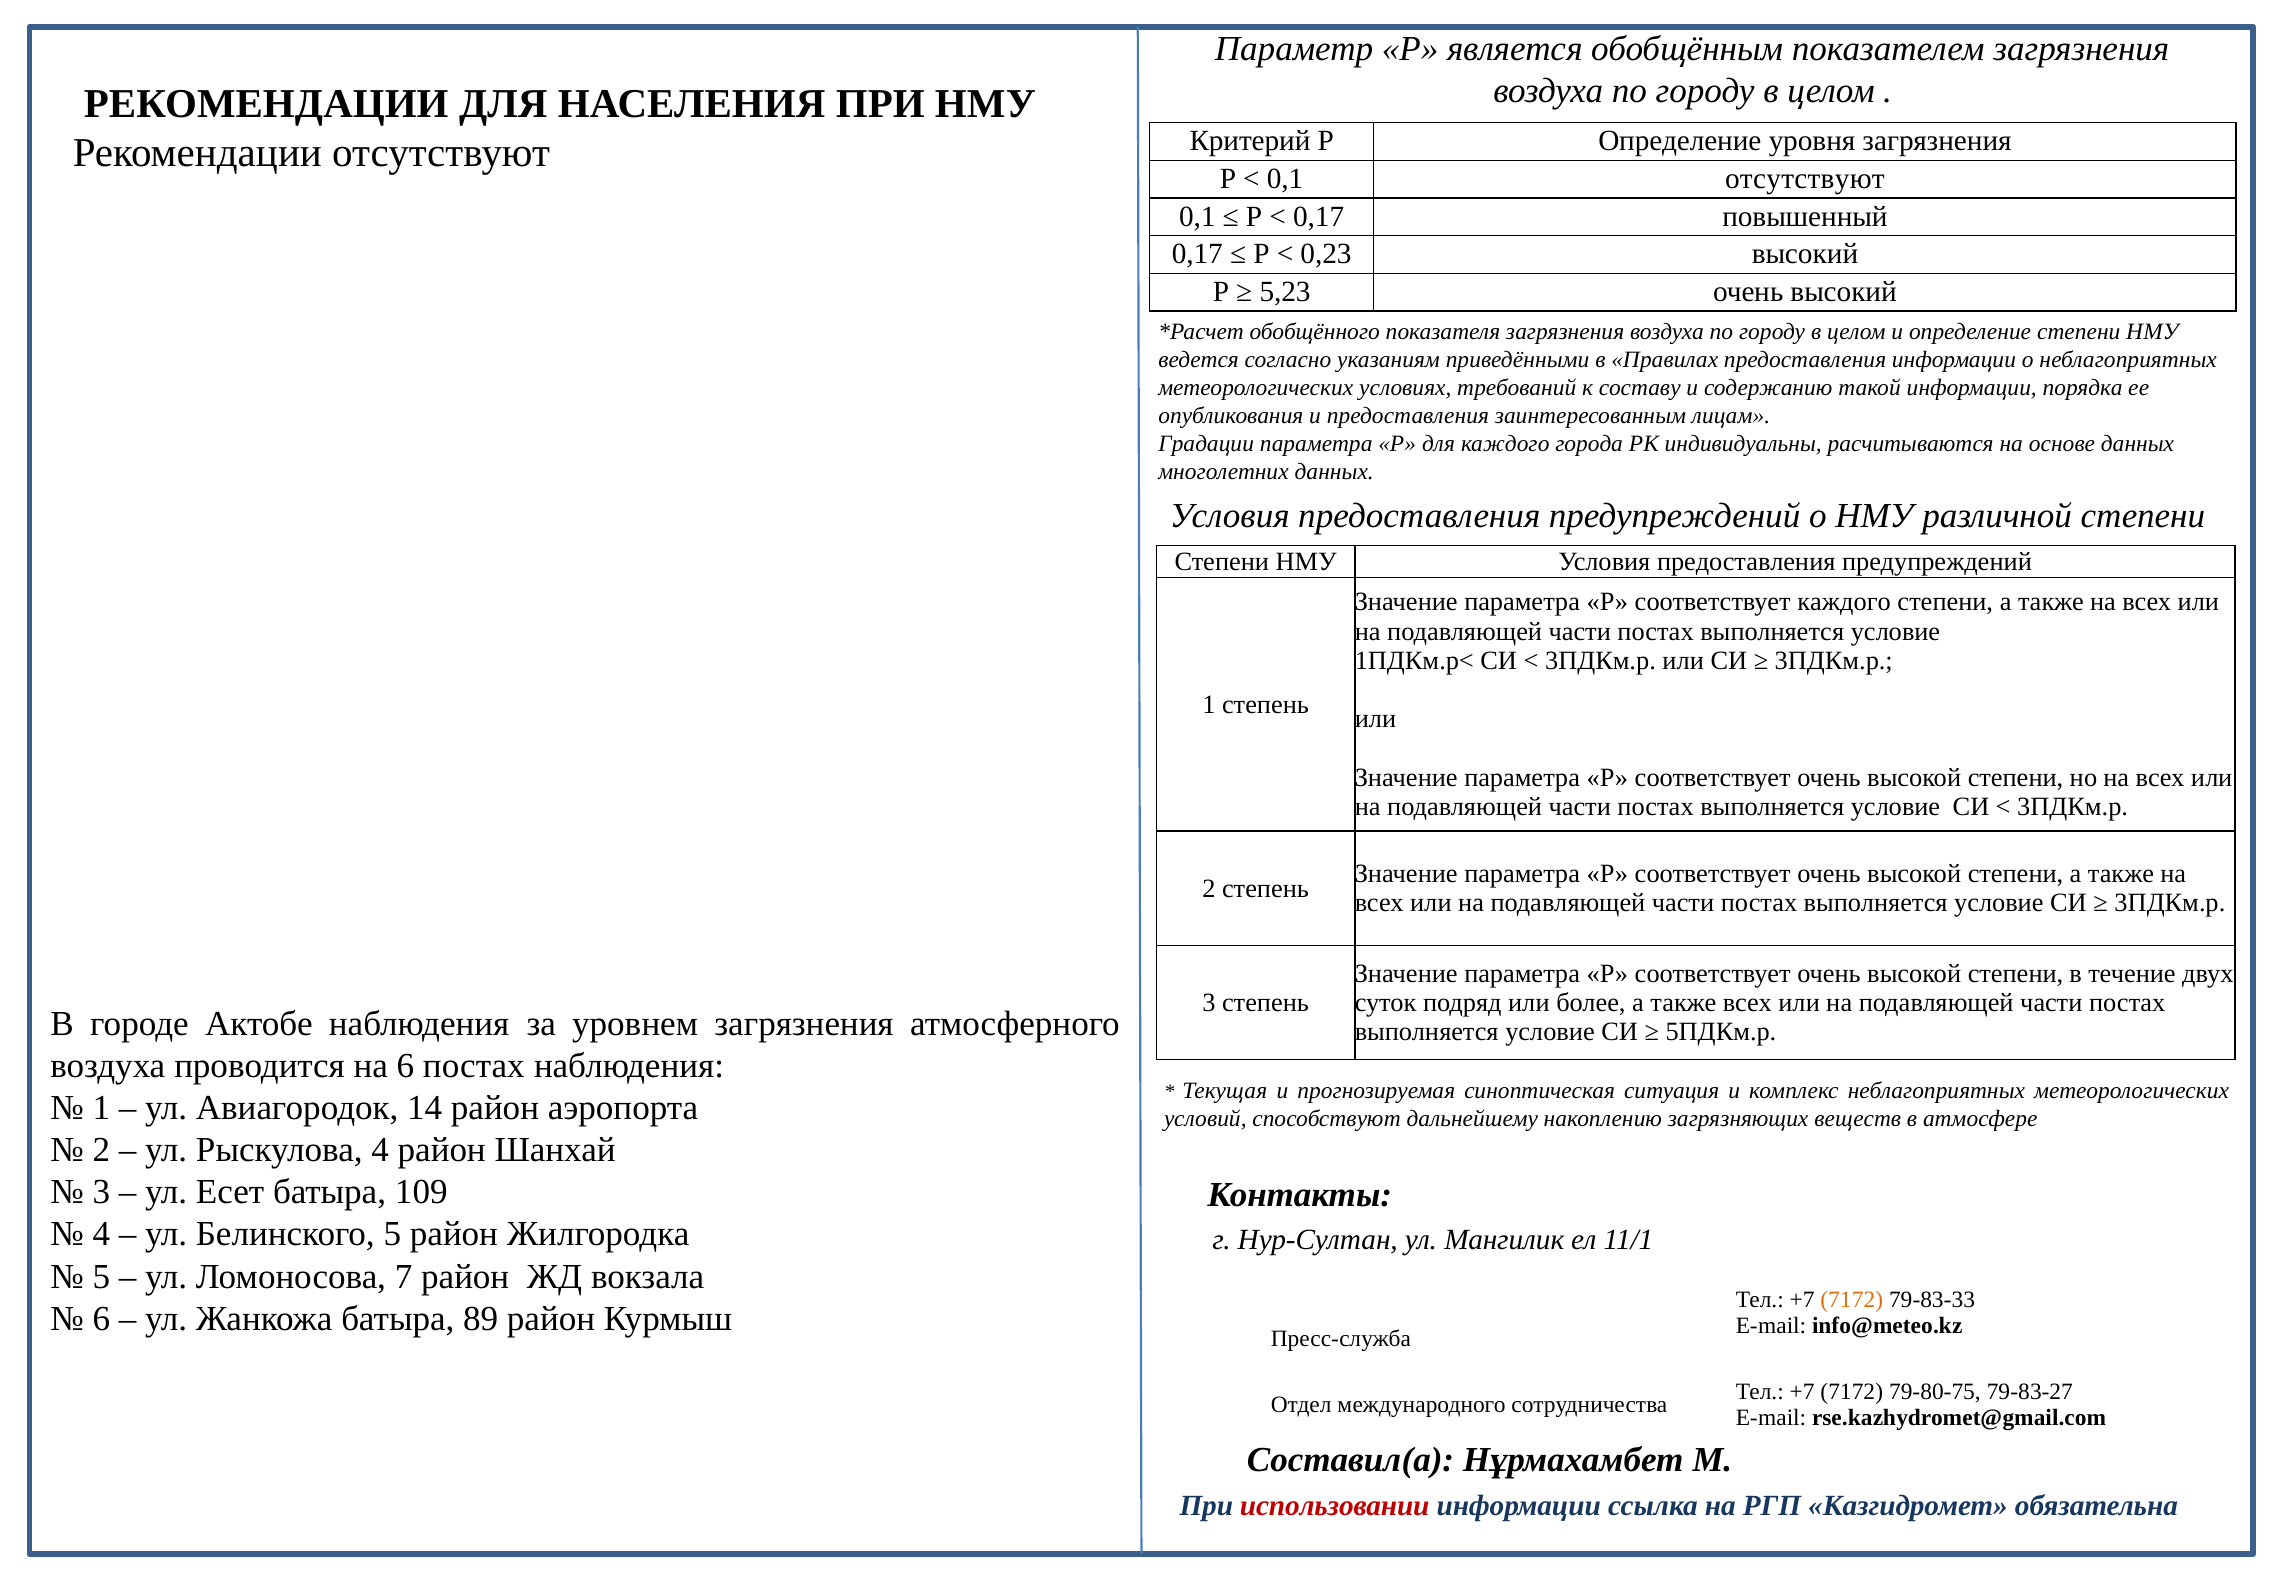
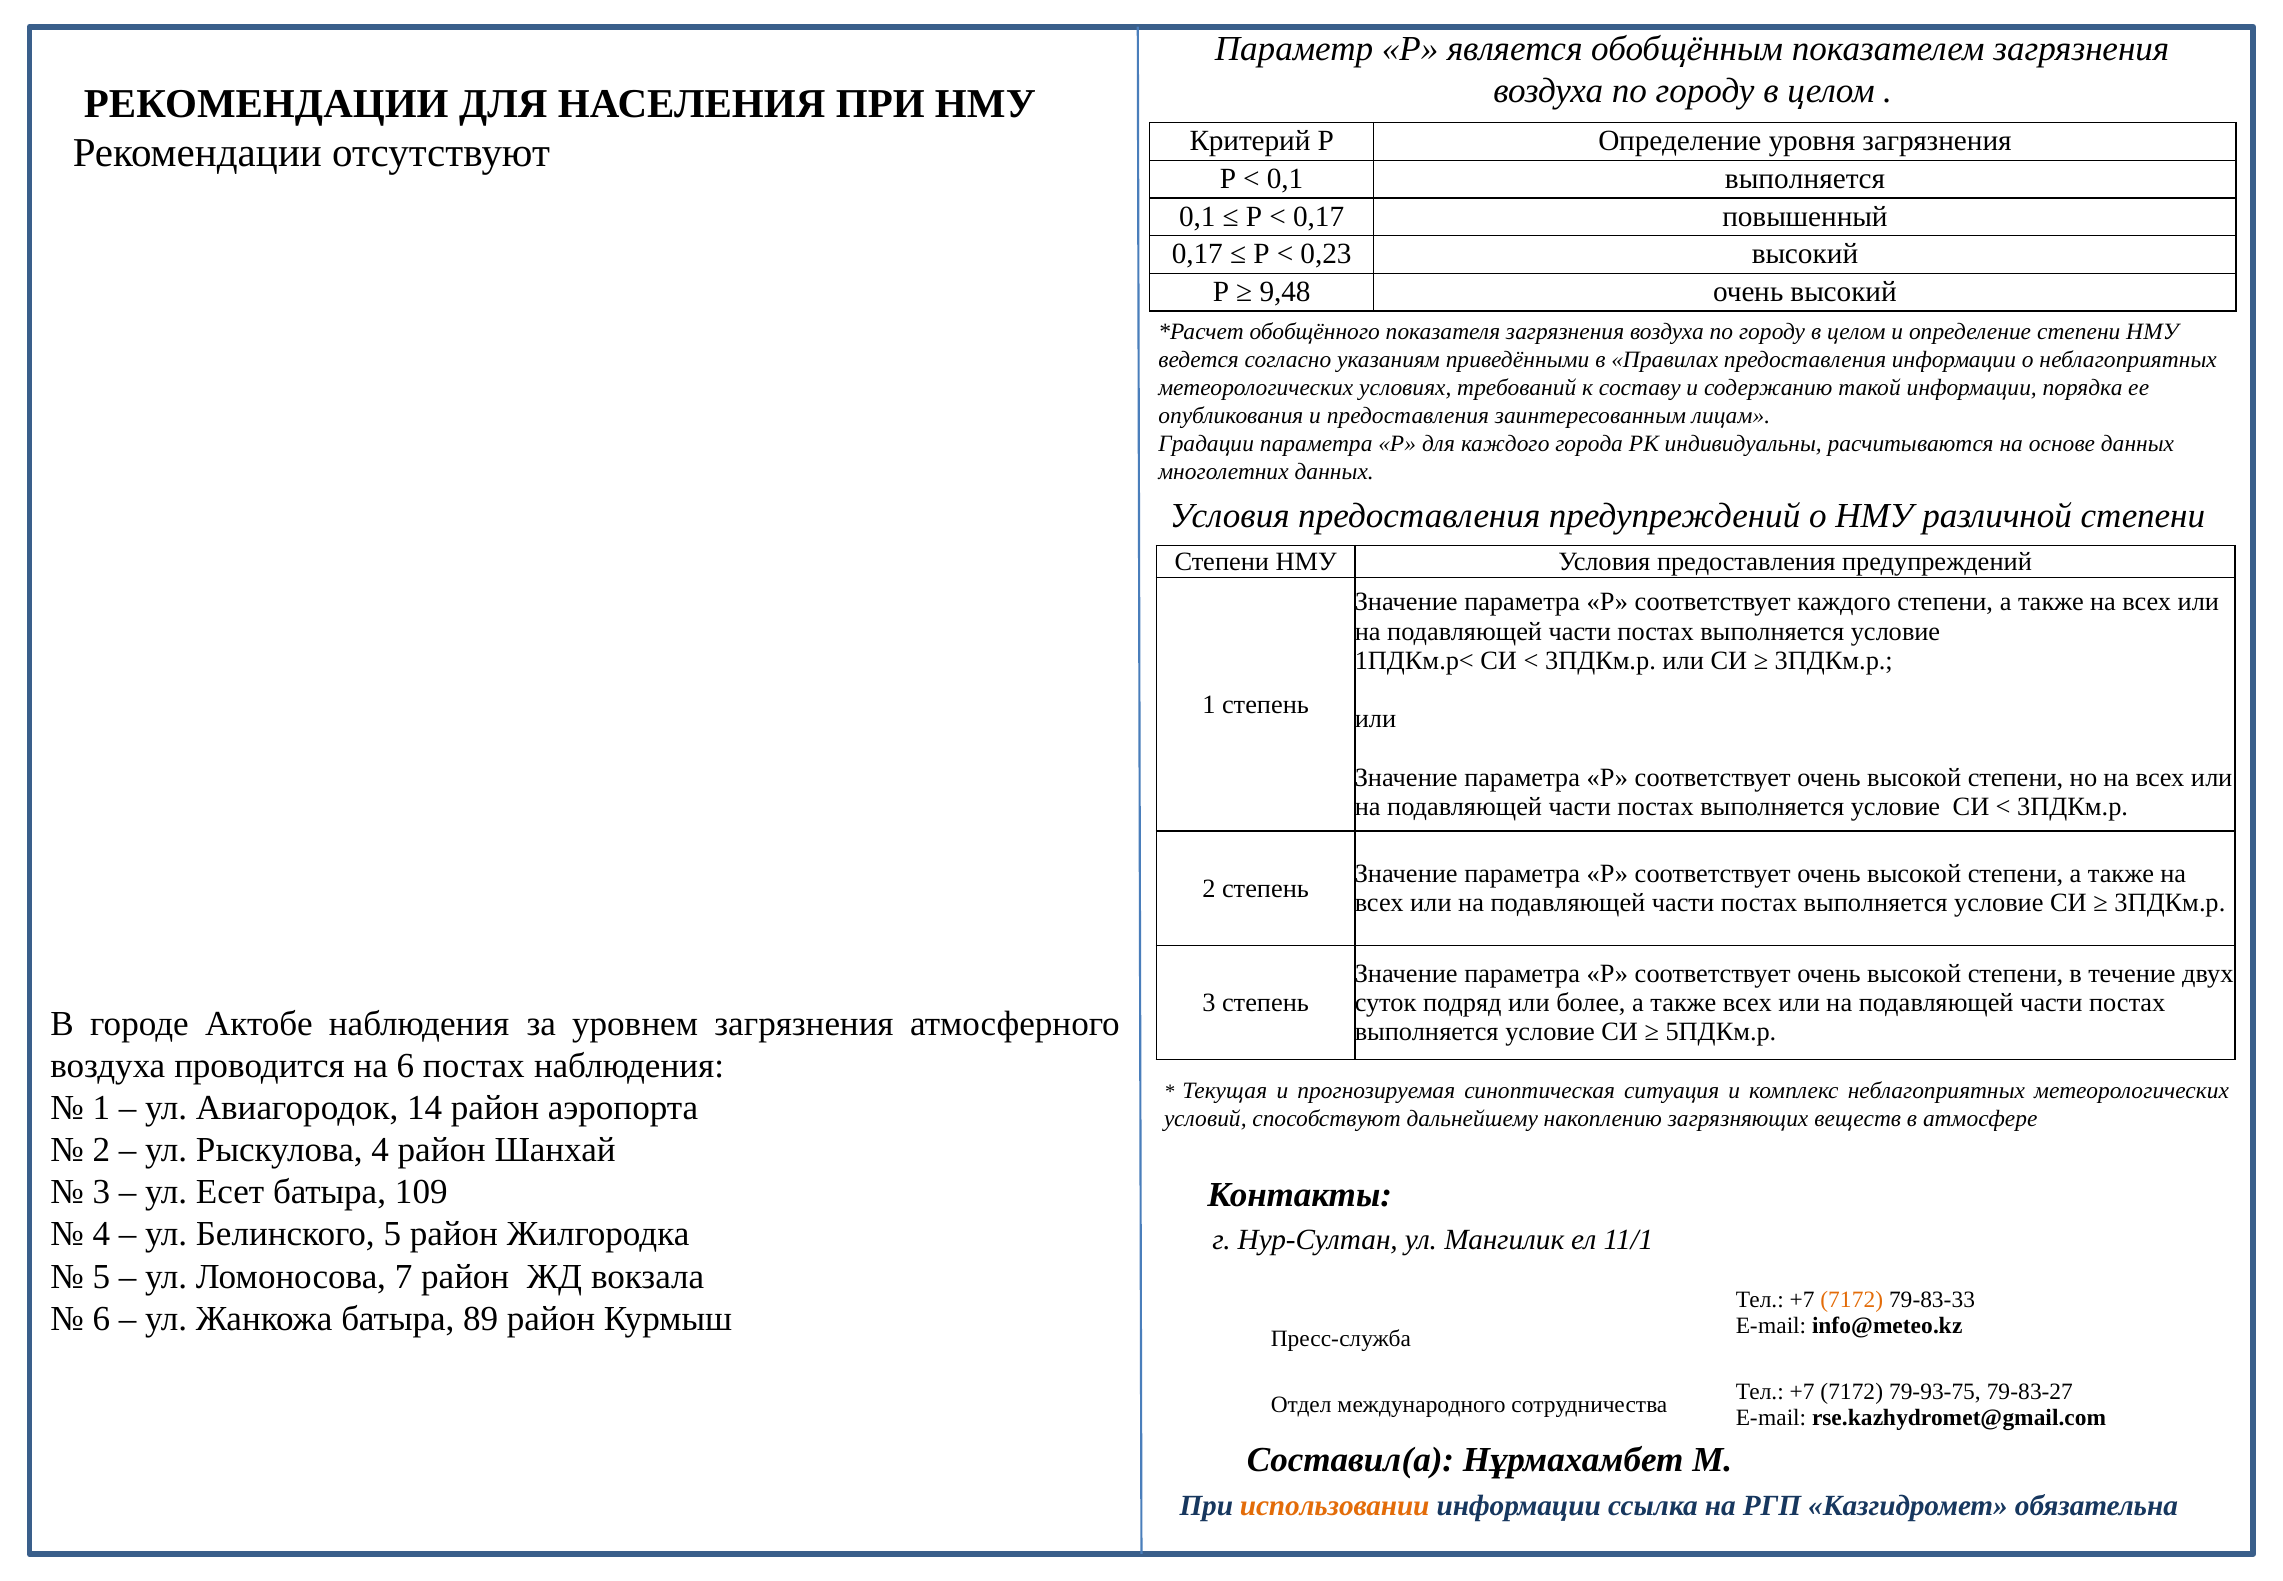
0,1 отсутствуют: отсутствуют -> выполняется (1805, 179)
5,23: 5,23 -> 9,48 (1285, 292)
79-80-75: 79-80-75 -> 79-93-75 (1935, 1391)
использовании colour: red -> orange (1335, 1505)
